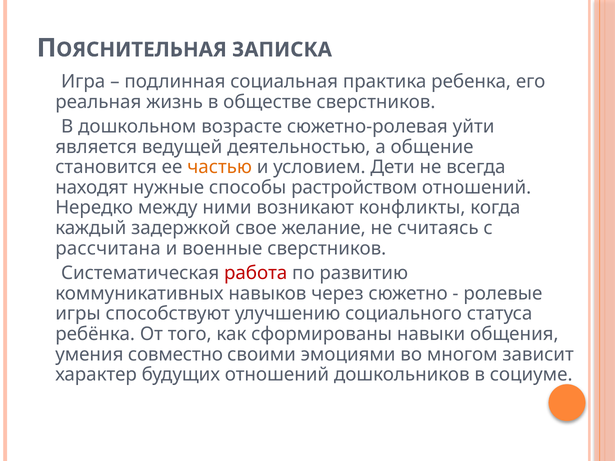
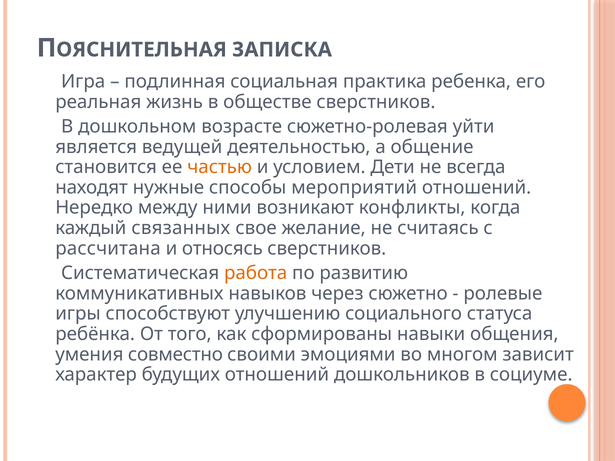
растройством: растройством -> мероприятий (354, 188)
задержкой: задержкой -> связанных (181, 228)
военные: военные -> относясь (222, 248)
работа colour: red -> orange (256, 273)
